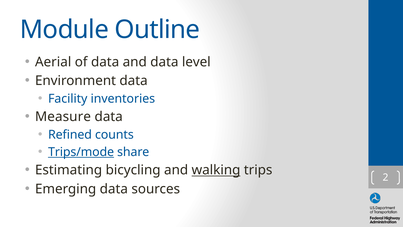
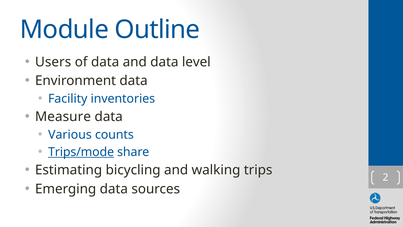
Aerial: Aerial -> Users (53, 62)
Refined: Refined -> Various (70, 135)
walking underline: present -> none (216, 170)
